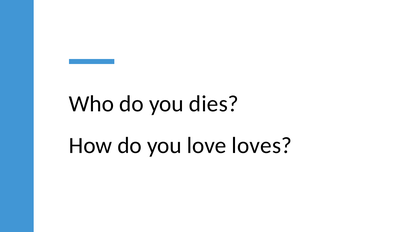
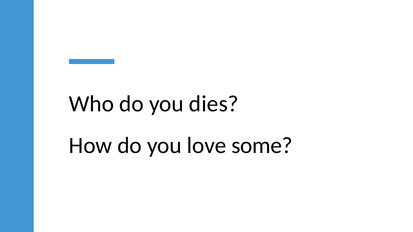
loves: loves -> some (262, 146)
